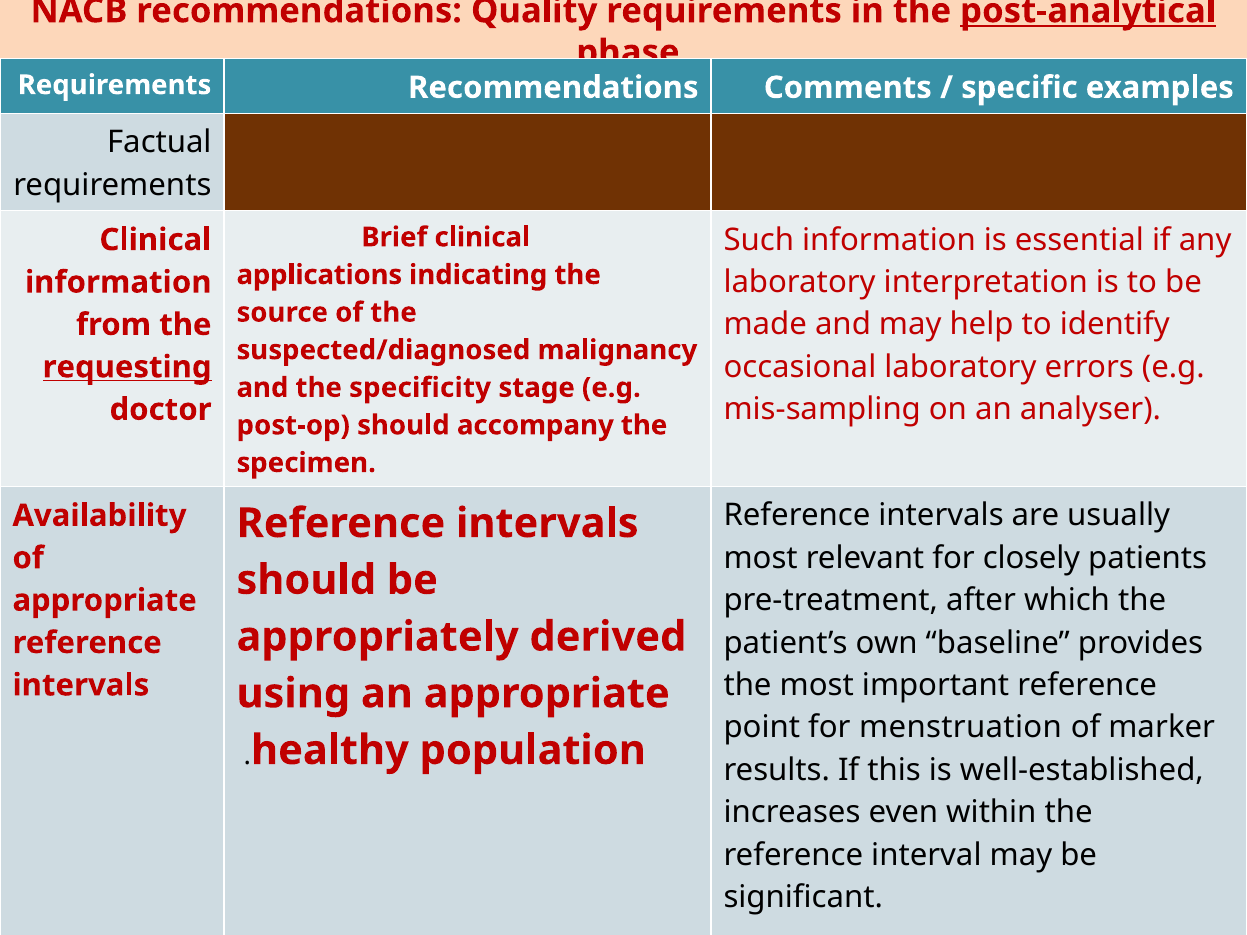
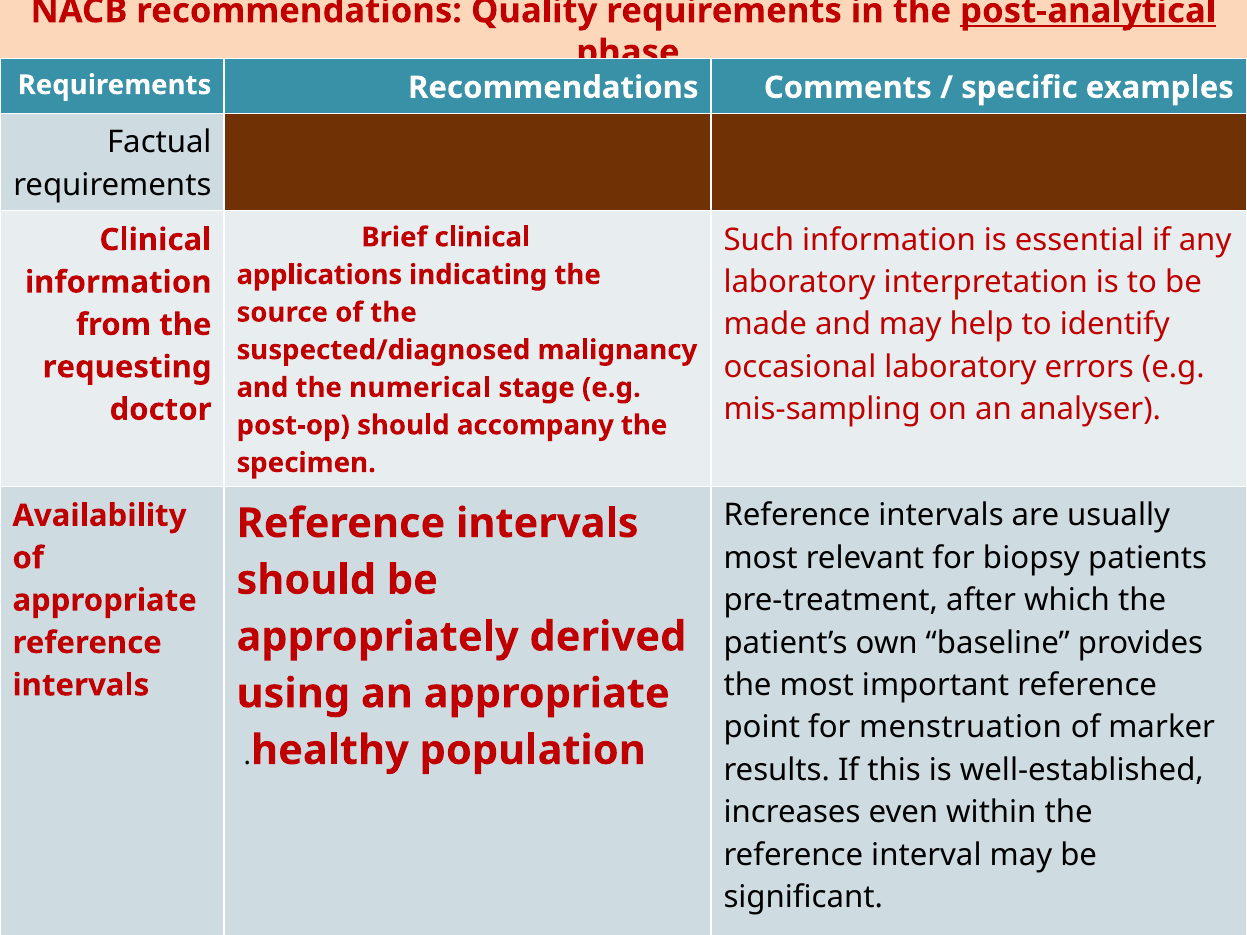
requesting underline: present -> none (127, 367)
specificity: specificity -> numerical (420, 388)
closely: closely -> biopsy (1031, 558)
